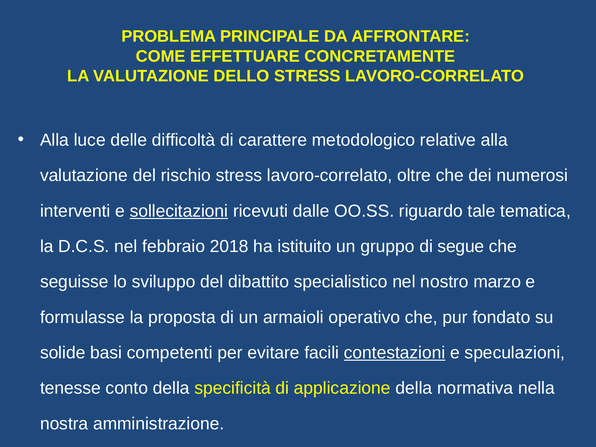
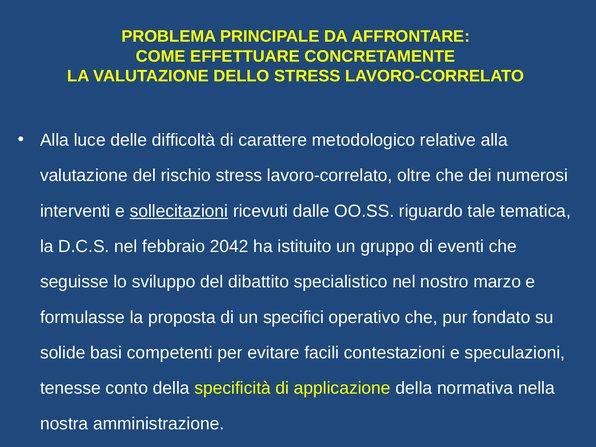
2018: 2018 -> 2042 (229, 246)
segue: segue -> eventi (461, 246)
armaioli: armaioli -> specifici (293, 317)
contestazioni underline: present -> none (395, 353)
